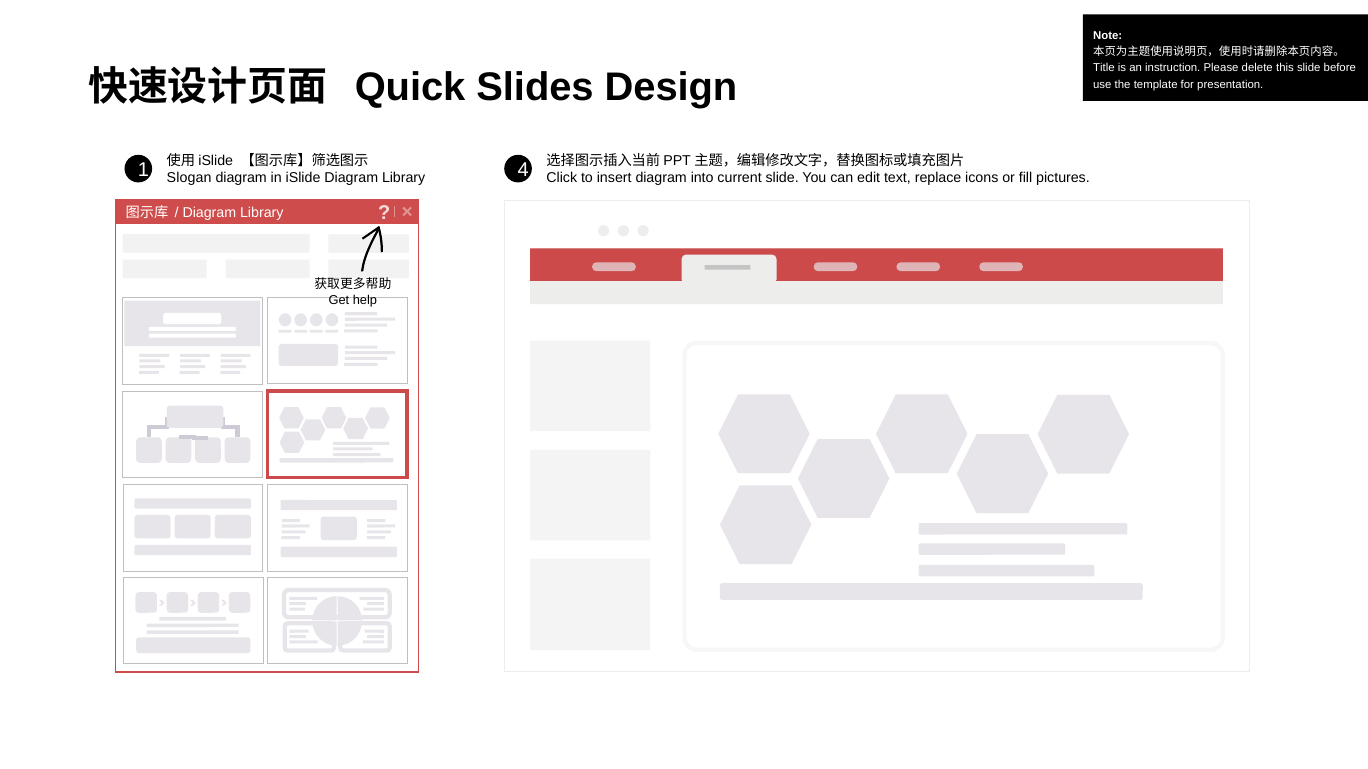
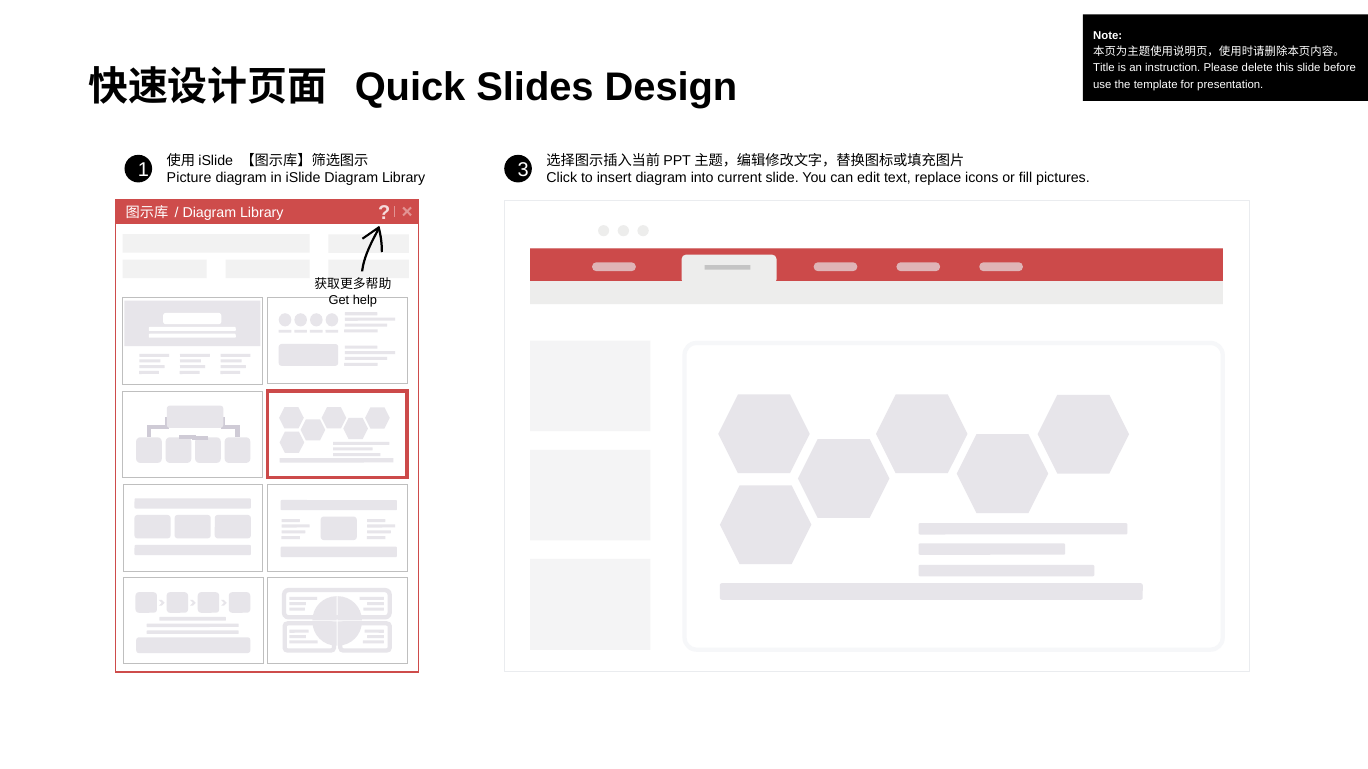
4: 4 -> 3 (523, 170)
Slogan: Slogan -> Picture (189, 178)
